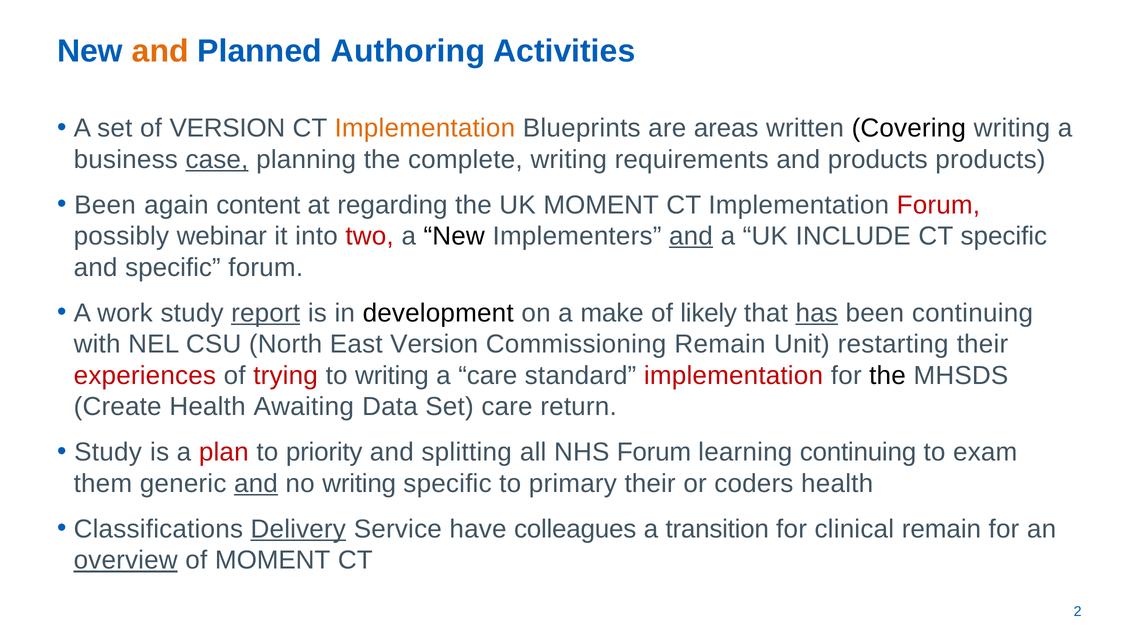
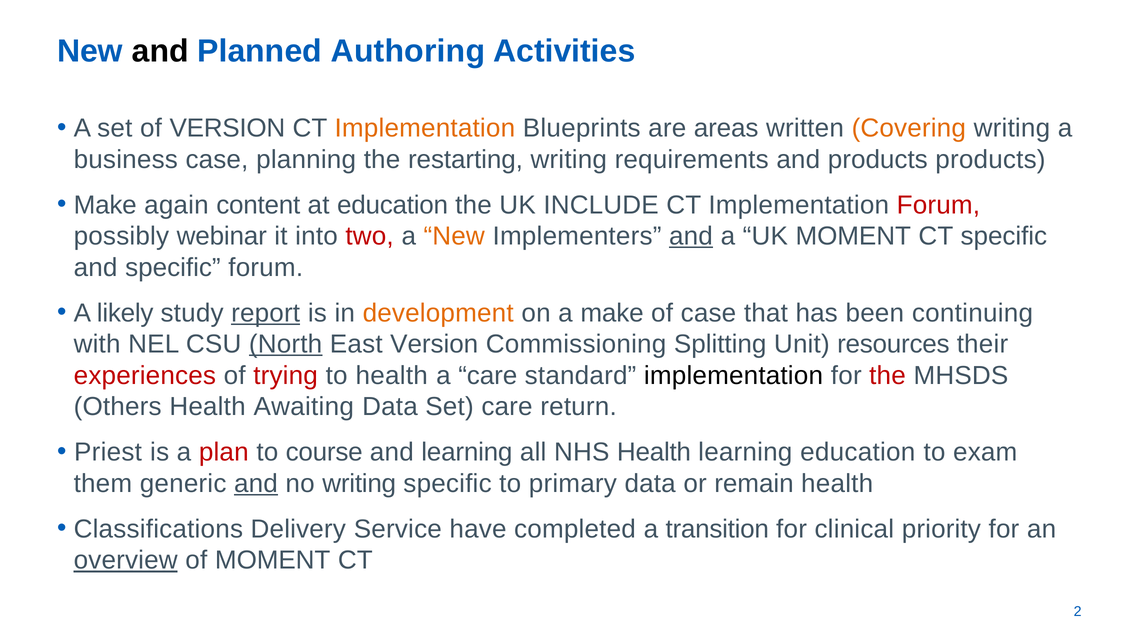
and colour: orange -> black (160, 51)
Covering colour: black -> orange (909, 128)
case underline: present -> none (217, 159)
complete: complete -> restarting (465, 159)
Been: Been -> Make (105, 205)
at regarding: regarding -> education (393, 205)
UK MOMENT: MOMENT -> INCLUDE (601, 205)
New colour: black -> orange (454, 236)
UK INCLUDE: INCLUDE -> MOMENT (853, 236)
work: work -> likely (125, 313)
development colour: black -> orange (438, 313)
of likely: likely -> case (708, 313)
has underline: present -> none (817, 313)
North underline: none -> present (286, 344)
Commissioning Remain: Remain -> Splitting (720, 344)
restarting: restarting -> resources (893, 344)
to writing: writing -> health (392, 376)
implementation colour: red -> black (733, 376)
the colour: black -> red (887, 376)
Create: Create -> Others (118, 407)
Study: Study -> Priest (108, 452)
priority: priority -> course (324, 452)
and splitting: splitting -> learning (467, 452)
NHS Forum: Forum -> Health (654, 452)
learning continuing: continuing -> education (858, 452)
primary their: their -> data (650, 484)
coders: coders -> remain (754, 484)
Delivery underline: present -> none (298, 529)
colleagues: colleagues -> completed (575, 529)
clinical remain: remain -> priority (941, 529)
